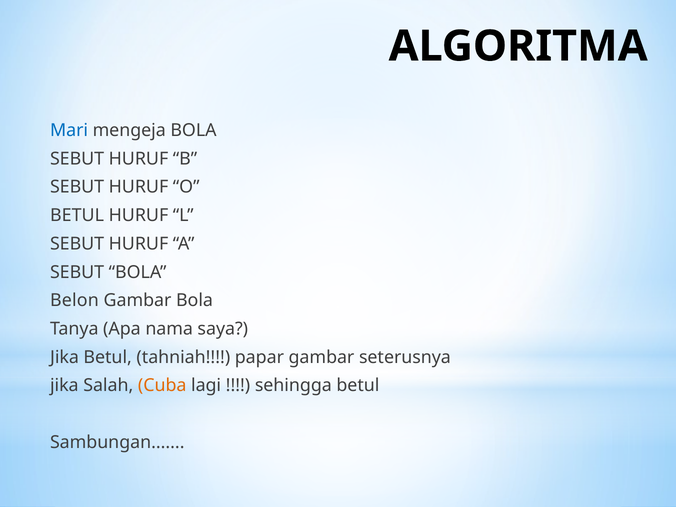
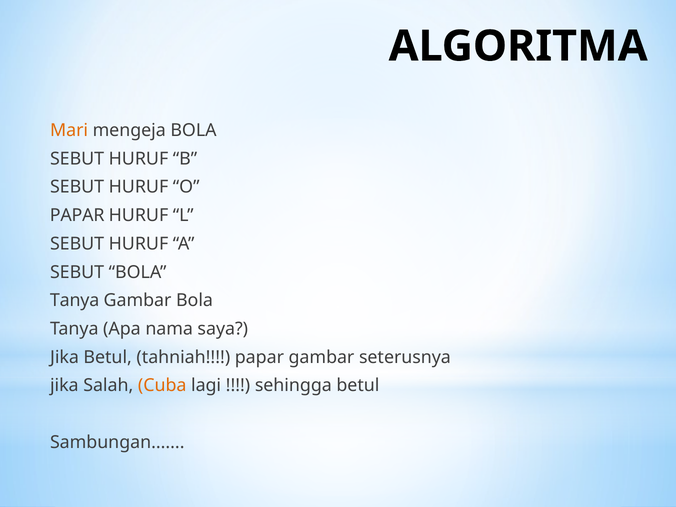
Mari colour: blue -> orange (69, 130)
BETUL: BETUL -> PAPAR (77, 215)
Belon: Belon -> Tanya (75, 300)
